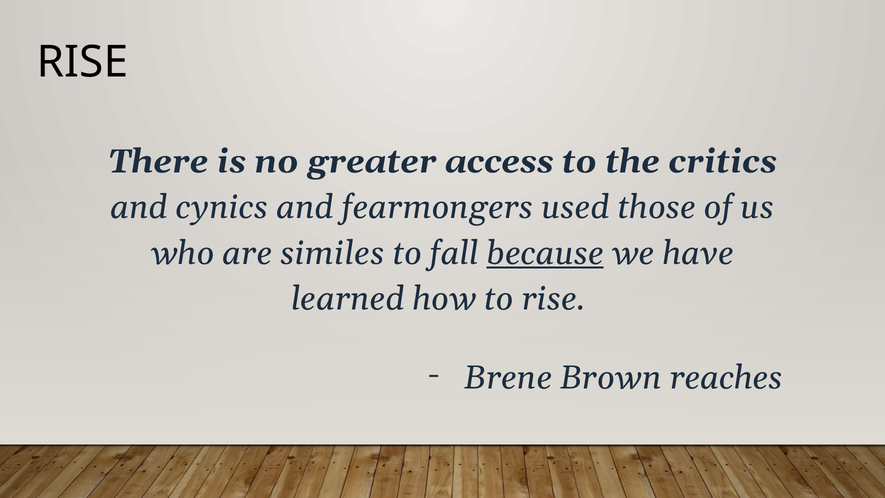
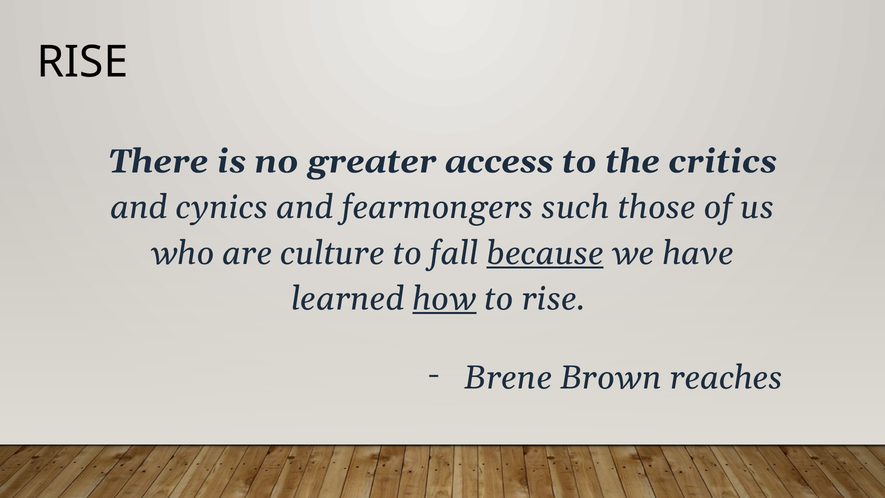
used: used -> such (575, 207)
similes: similes -> culture (333, 253)
how underline: none -> present (444, 299)
